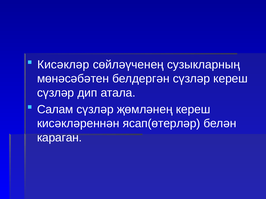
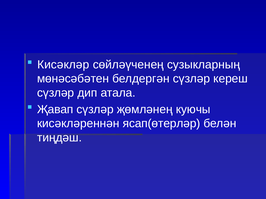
Салам: Салам -> Җавап (55, 110)
җөмләнең кереш: кереш -> куючы (193, 110)
караган: караган -> тиңдәш (59, 138)
